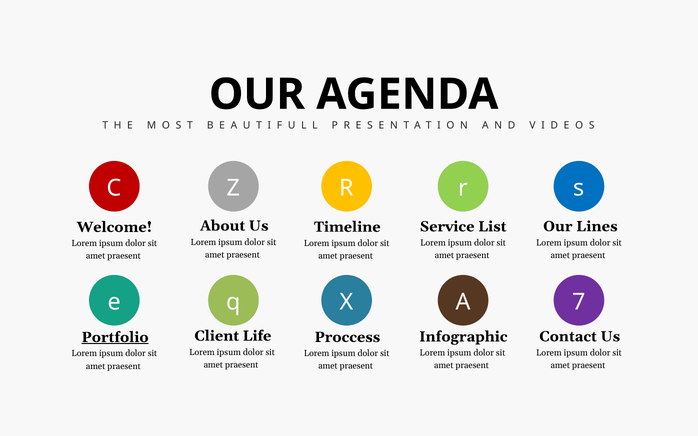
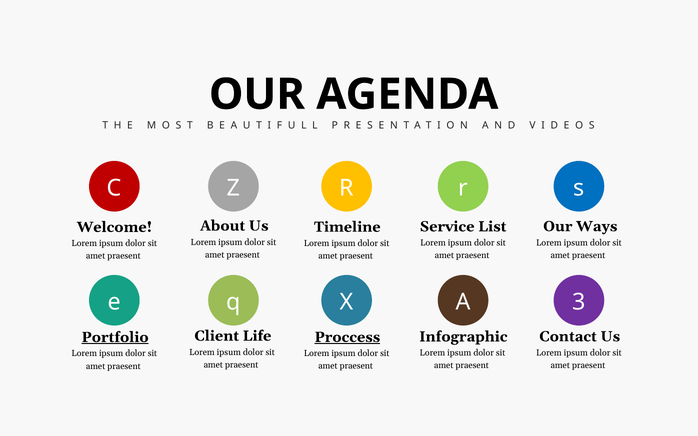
Lines: Lines -> Ways (597, 226)
7: 7 -> 3 (579, 302)
Proccess underline: none -> present (347, 337)
